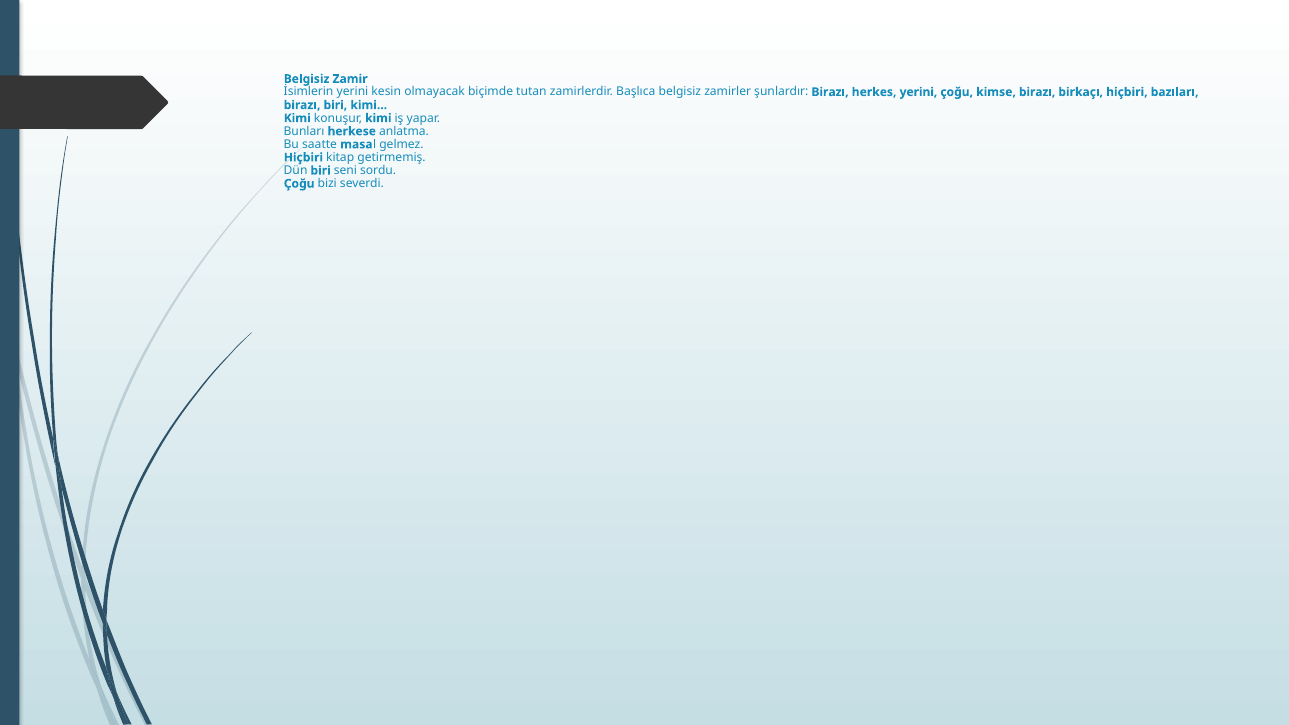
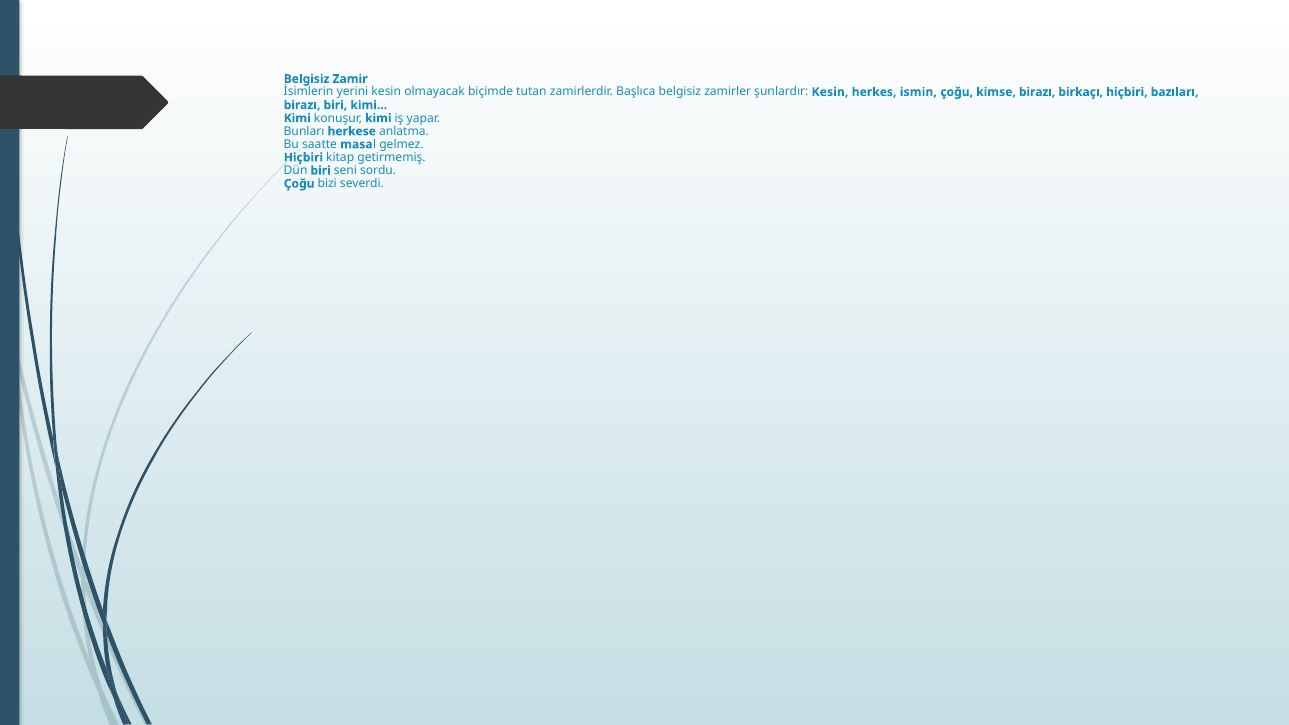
şunlardır Birazı: Birazı -> Kesin (830, 92)
herkes yerini: yerini -> ismin (918, 92)
